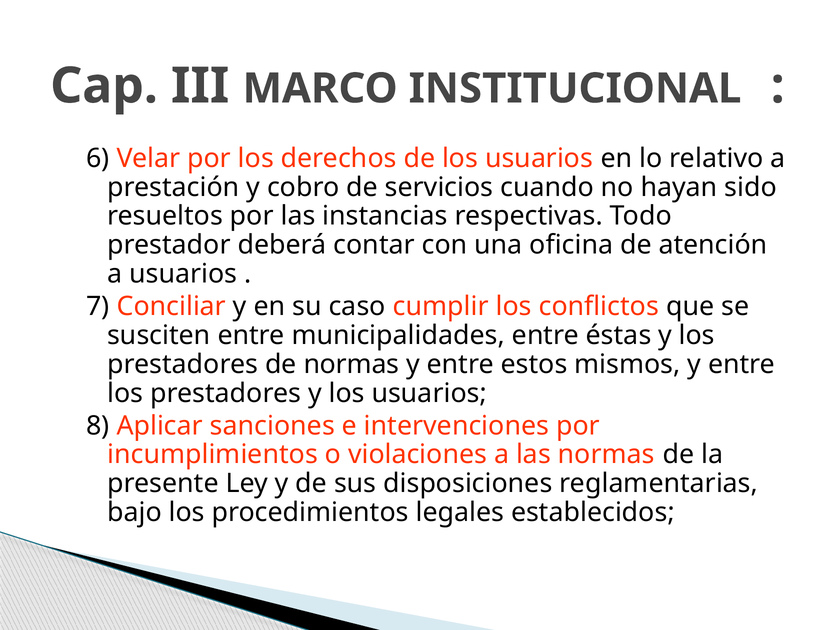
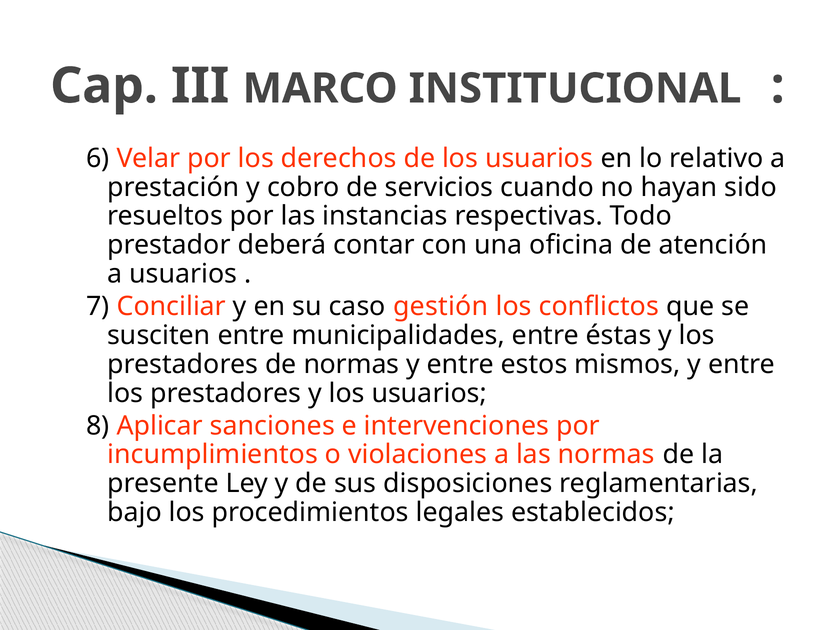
cumplir: cumplir -> gestión (441, 306)
